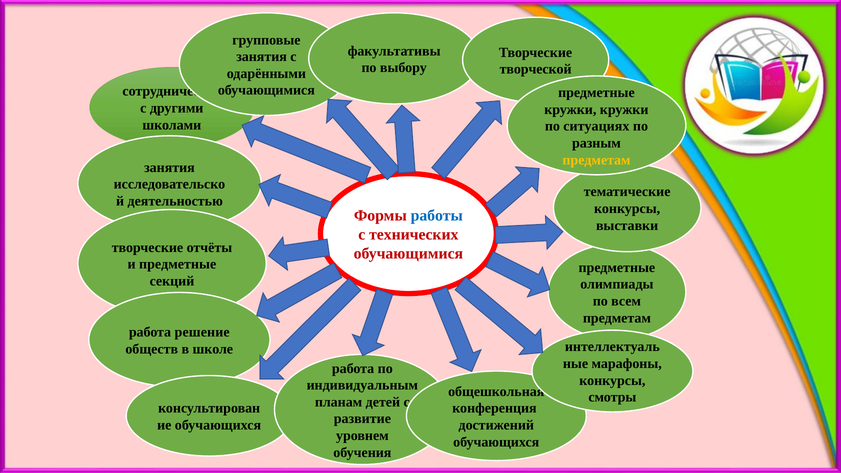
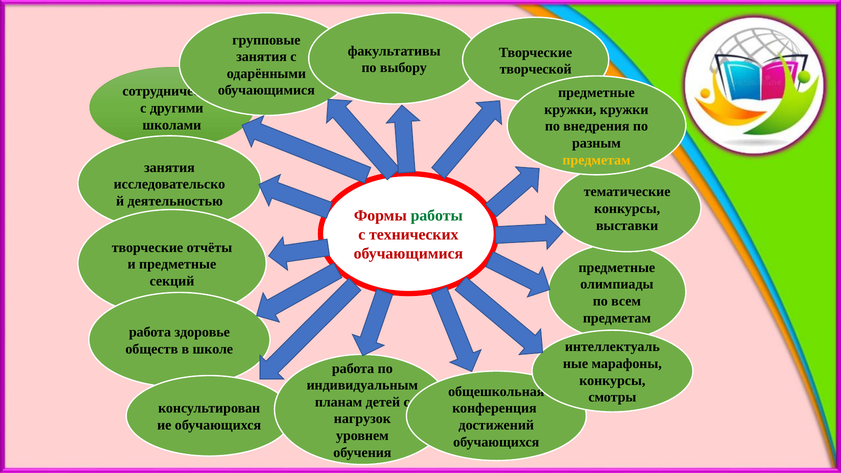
ситуациях: ситуациях -> внедрения (596, 126)
работы colour: blue -> green (437, 216)
решение: решение -> здоровье (202, 332)
развитие: развитие -> нагрузок (362, 419)
